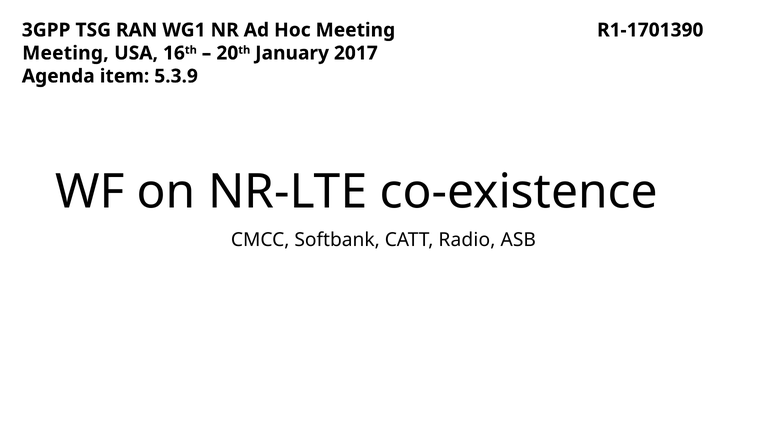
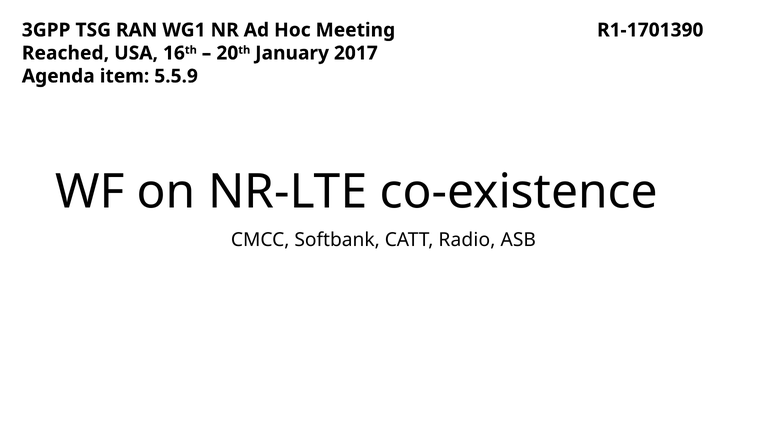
Meeting: Meeting -> Reached (65, 53)
5.3.9: 5.3.9 -> 5.5.9 (176, 76)
